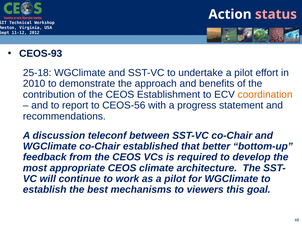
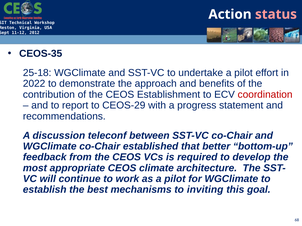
CEOS-93: CEOS-93 -> CEOS-35 (41, 54)
2010: 2010 -> 2022 (34, 84)
coordination colour: orange -> red (265, 95)
CEOS-56: CEOS-56 -> CEOS-29 (124, 106)
viewers: viewers -> inviting (205, 190)
